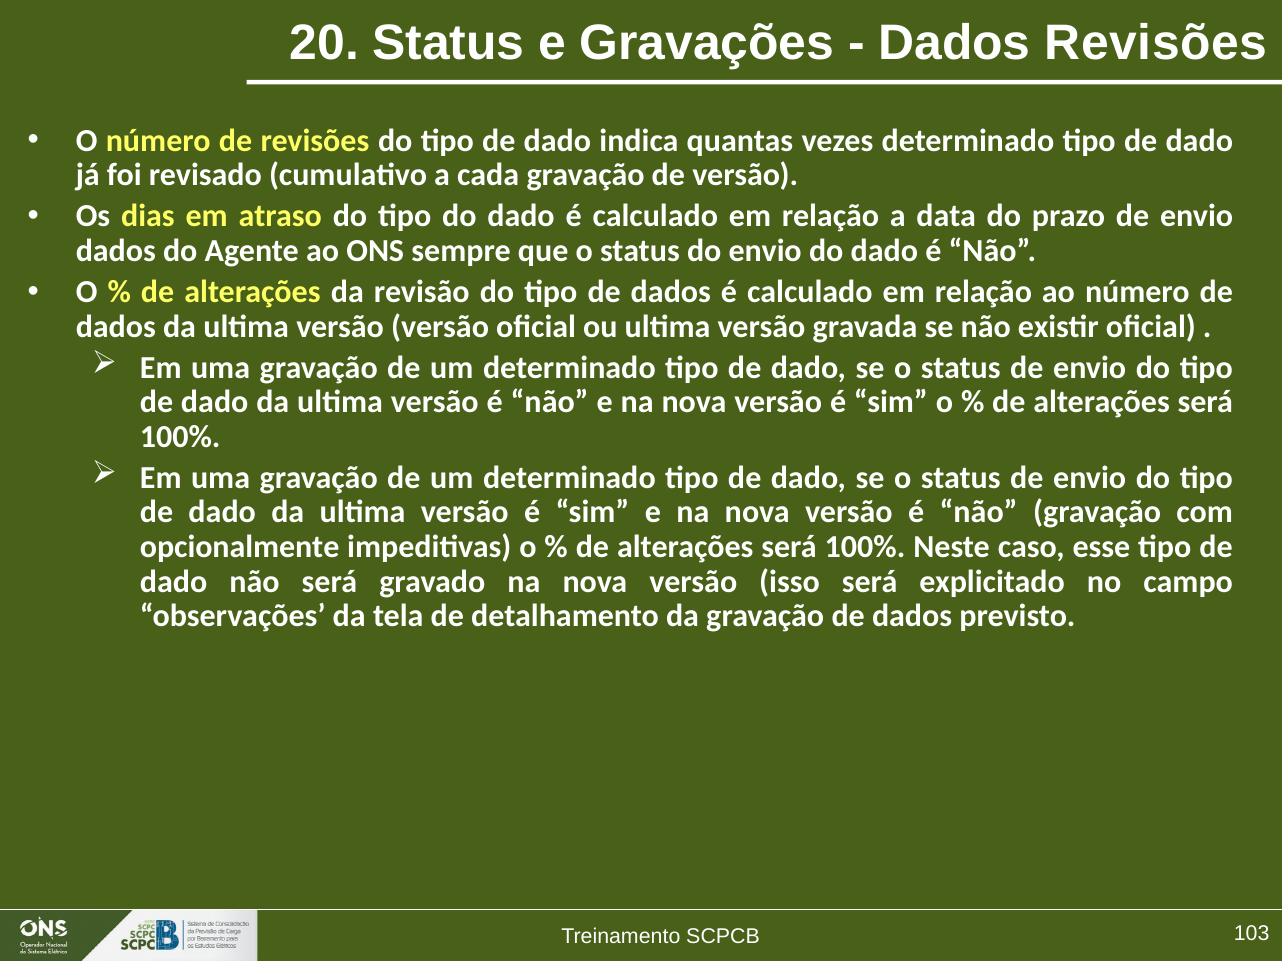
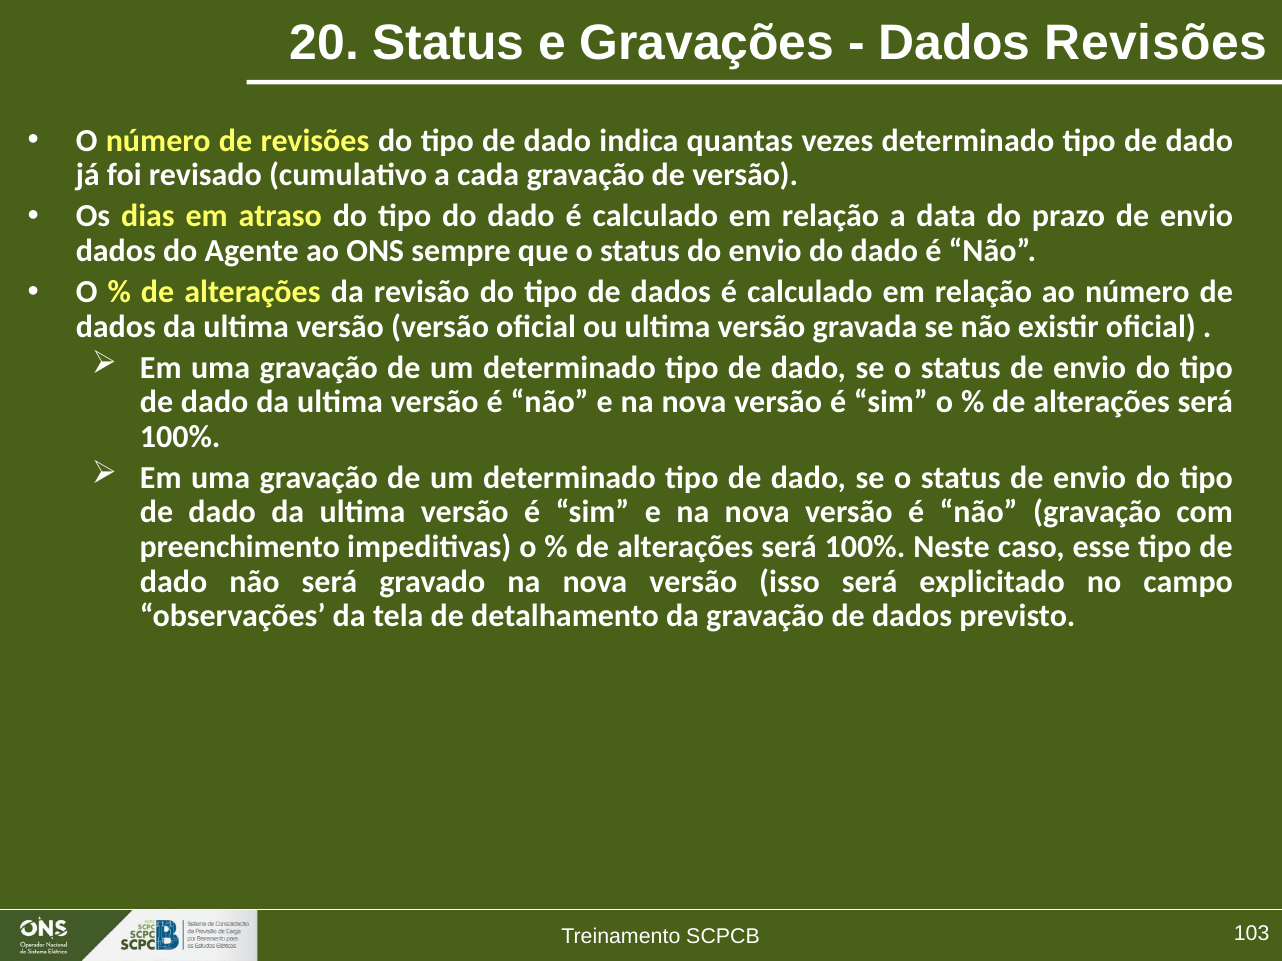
opcionalmente: opcionalmente -> preenchimento (240, 547)
